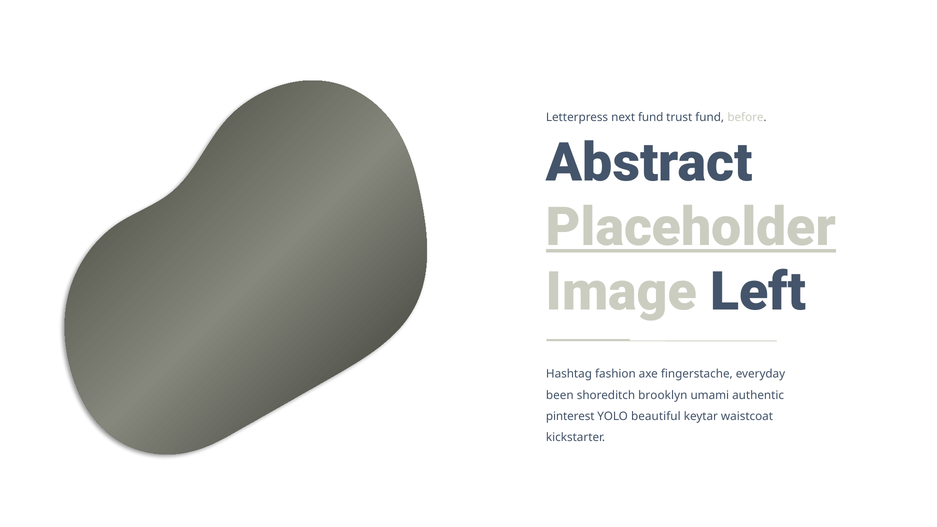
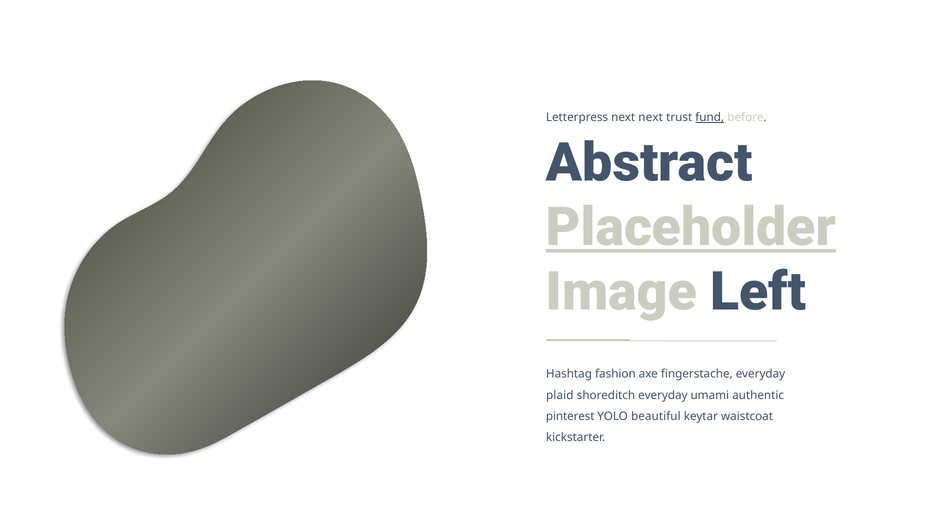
next fund: fund -> next (651, 117)
fund underline: none -> present (710, 117)
been: been -> plaid (560, 395)
shoreditch brooklyn: brooklyn -> everyday (663, 395)
